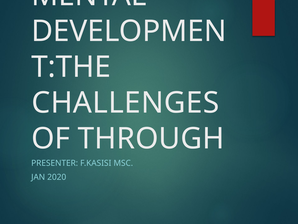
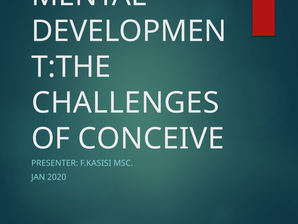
THROUGH: THROUGH -> CONCEIVE (151, 138)
